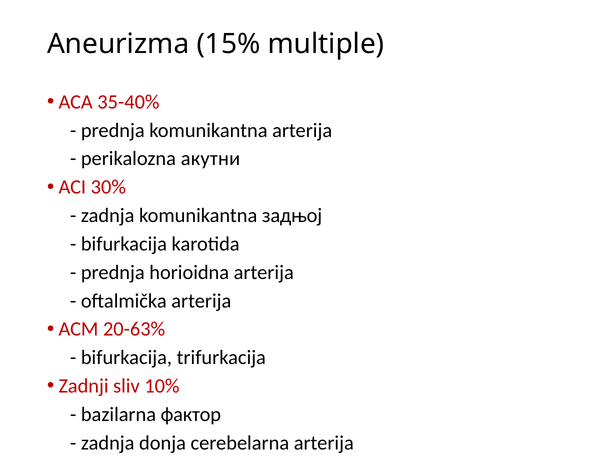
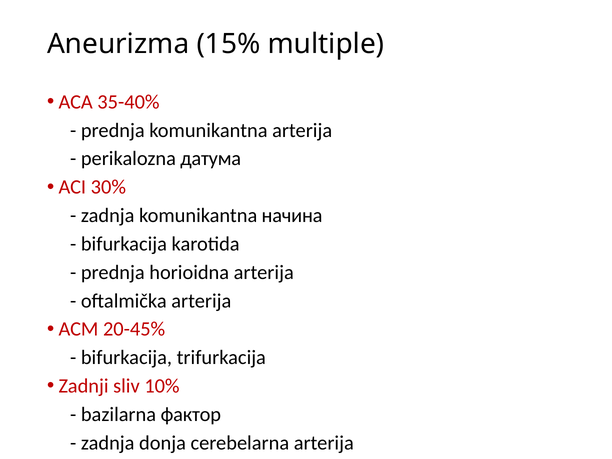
акутни: акутни -> датума (211, 159)
задњој: задњој -> начина (292, 216)
20-63%: 20-63% -> 20-45% (134, 329)
